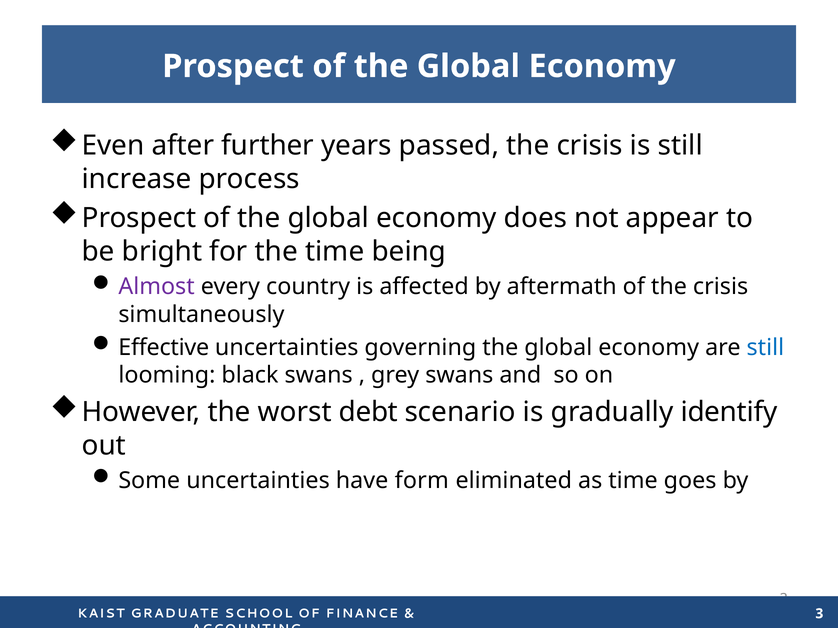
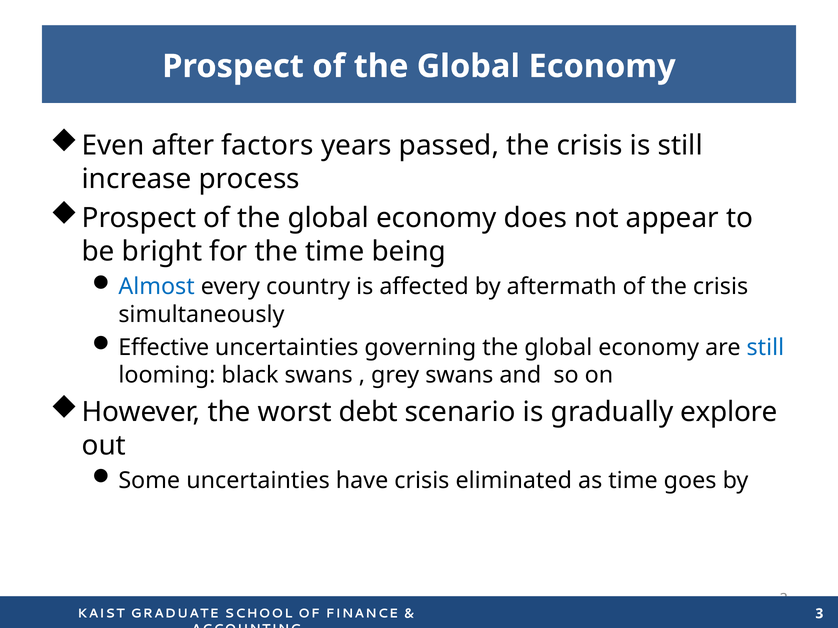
further: further -> factors (268, 146)
Almost colour: purple -> blue (157, 287)
identify: identify -> explore (729, 412)
have form: form -> crisis (422, 481)
